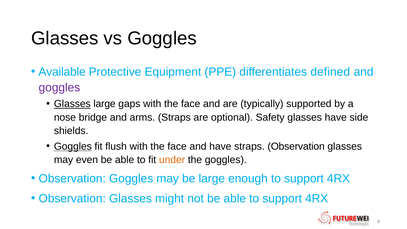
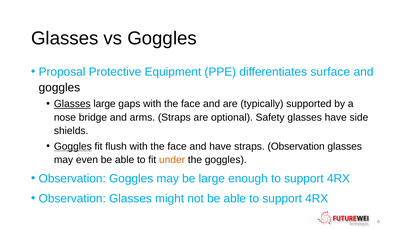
Available: Available -> Proposal (62, 72)
defined: defined -> surface (330, 72)
goggles colour: purple -> black (59, 87)
